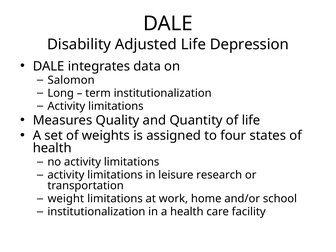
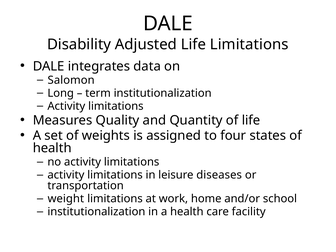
Life Depression: Depression -> Limitations (249, 44)
research: research -> diseases (219, 175)
